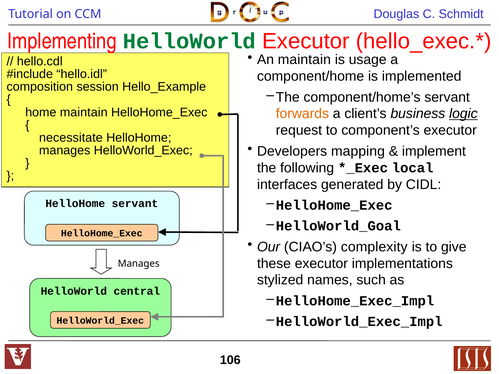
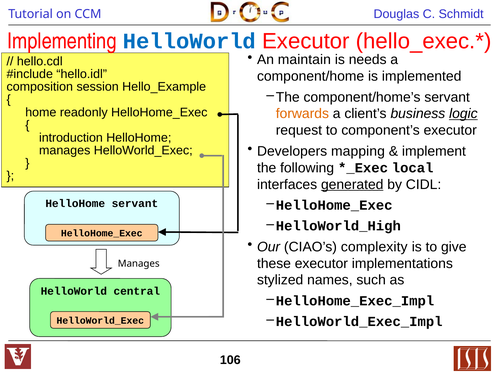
HelloWorld colour: green -> blue (189, 41)
usage: usage -> needs (368, 60)
home maintain: maintain -> readonly (84, 112)
necessitate: necessitate -> introduction (71, 138)
generated underline: none -> present (352, 185)
HelloWorld_Goal: HelloWorld_Goal -> HelloWorld_High (338, 226)
